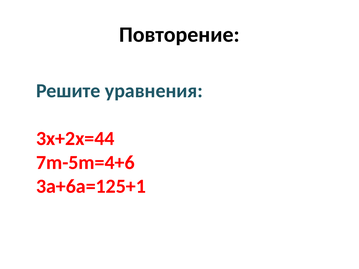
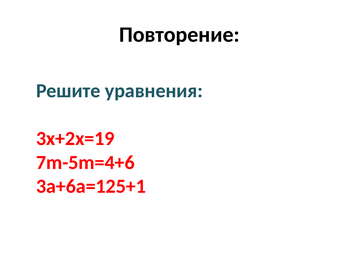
3x+2x=44: 3x+2x=44 -> 3x+2x=19 (75, 139)
